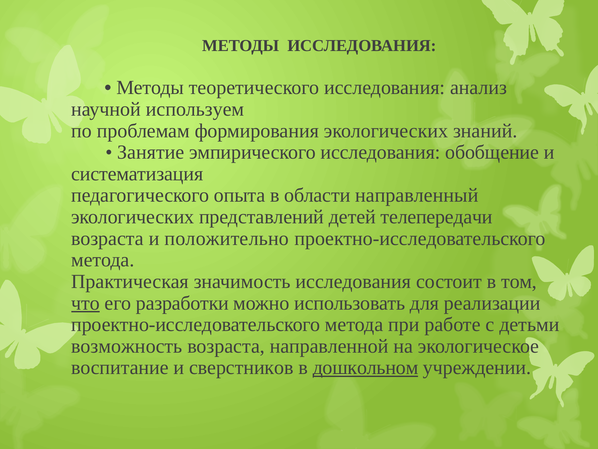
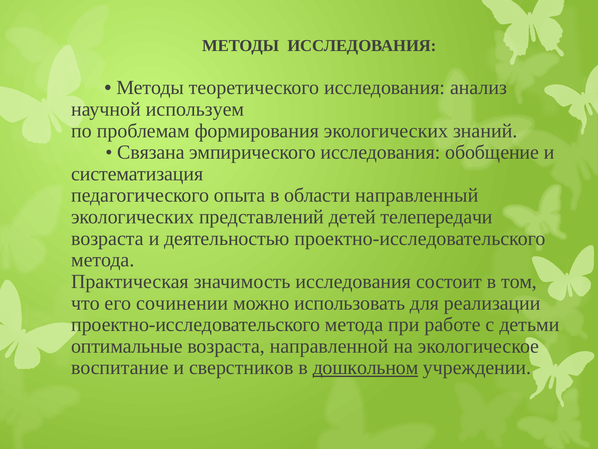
Занятие: Занятие -> Связана (151, 152)
положительно: положительно -> деятельностью (227, 238)
что underline: present -> none (85, 303)
разработки: разработки -> сочинении (182, 303)
возможность: возможность -> оптимальные (127, 346)
